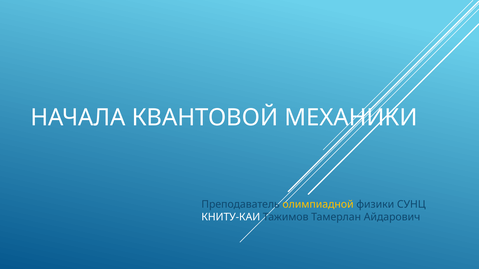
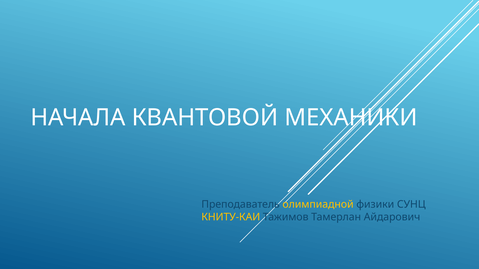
КНИТУ-КАИ colour: white -> yellow (231, 217)
